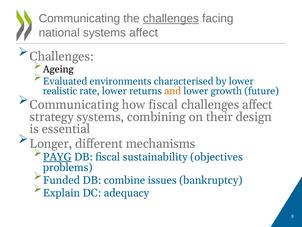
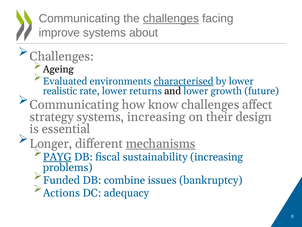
national: national -> improve (59, 33)
systems affect: affect -> about (144, 33)
characterised underline: none -> present (184, 81)
and colour: orange -> black (173, 91)
how fiscal: fiscal -> know (163, 105)
systems combining: combining -> increasing (156, 117)
mechanisms underline: none -> present (161, 143)
sustainability objectives: objectives -> increasing (217, 157)
Explain: Explain -> Actions (61, 193)
